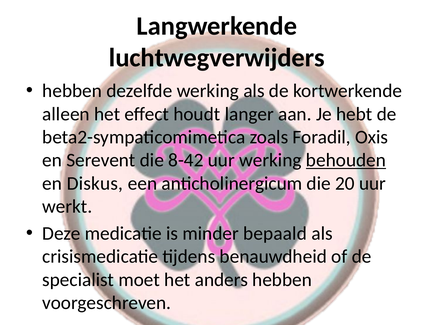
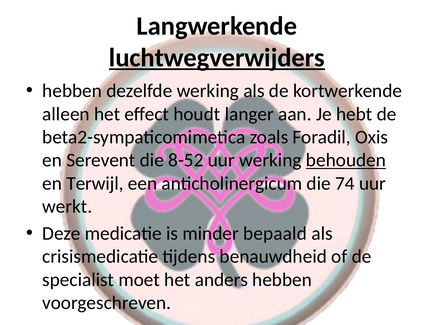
luchtwegverwijders underline: none -> present (217, 58)
8-42: 8-42 -> 8-52 (186, 161)
Diskus: Diskus -> Terwijl (95, 184)
20: 20 -> 74 (345, 184)
